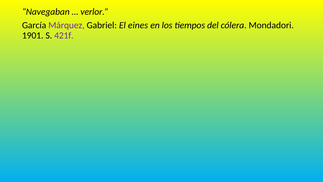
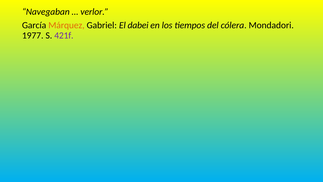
Márquez colour: purple -> orange (66, 25)
eines: eines -> dabei (138, 25)
1901: 1901 -> 1977 (33, 35)
